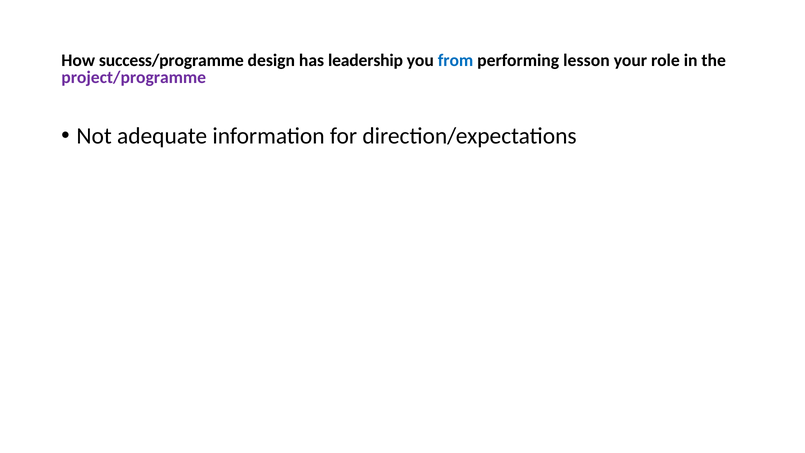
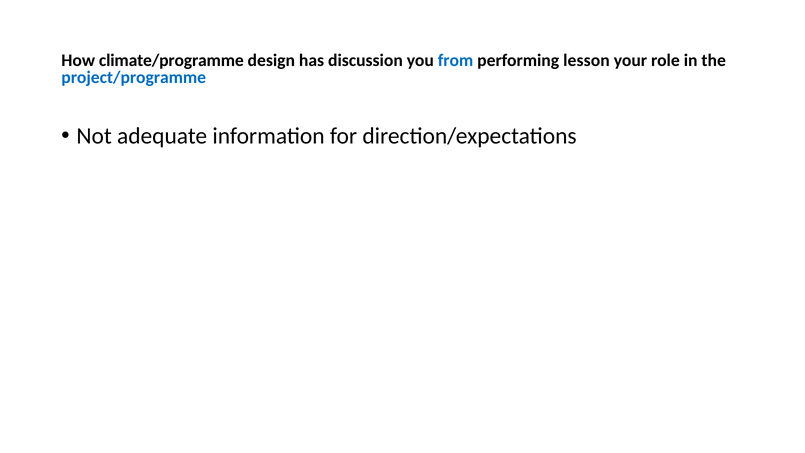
success/programme: success/programme -> climate/programme (171, 60)
leadership: leadership -> discussion (365, 60)
project/programme colour: purple -> blue (134, 77)
